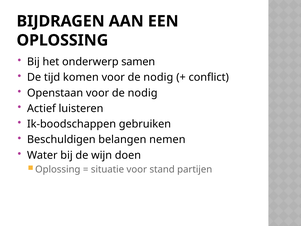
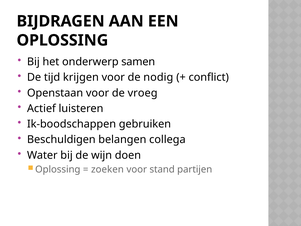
komen: komen -> krijgen (81, 77)
Openstaan voor de nodig: nodig -> vroeg (143, 93)
nemen: nemen -> collega (167, 139)
situatie: situatie -> zoeken (107, 169)
